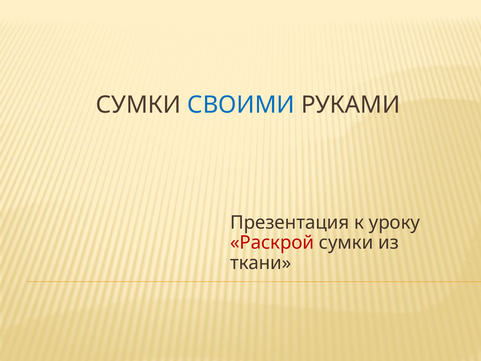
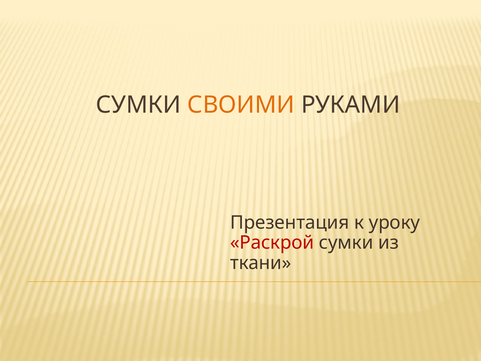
СВОИМИ colour: blue -> orange (241, 105)
